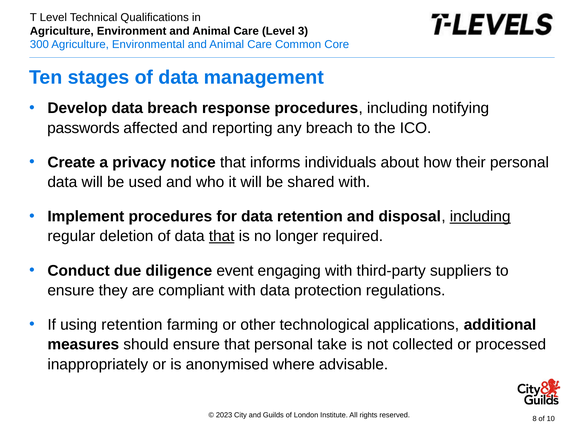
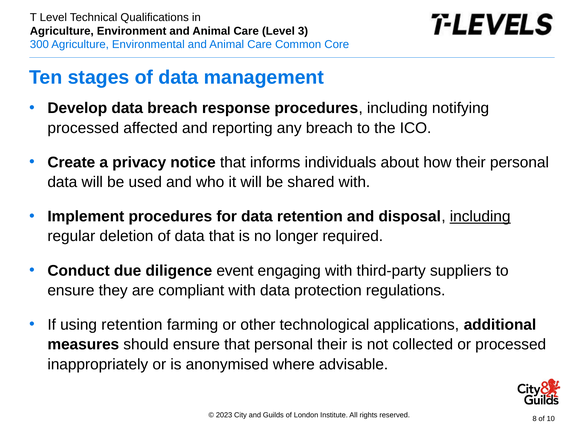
passwords: passwords -> processed (83, 128)
that underline: present -> none (222, 236)
personal take: take -> their (332, 345)
